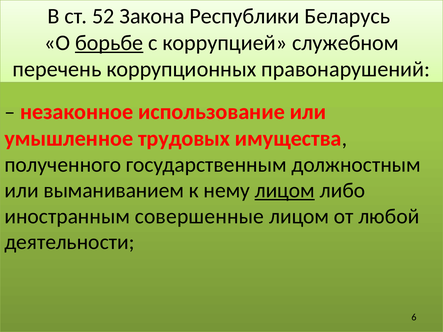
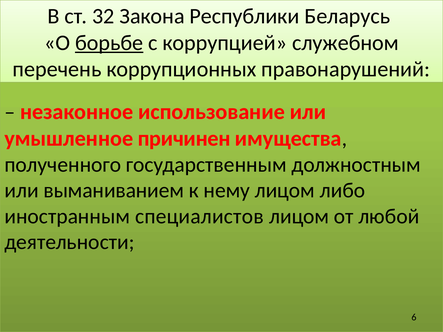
52: 52 -> 32 (103, 16)
трудовых: трудовых -> причинен (184, 139)
лицом underline: present -> none (285, 191)
совершенные: совершенные -> специалистов (199, 216)
